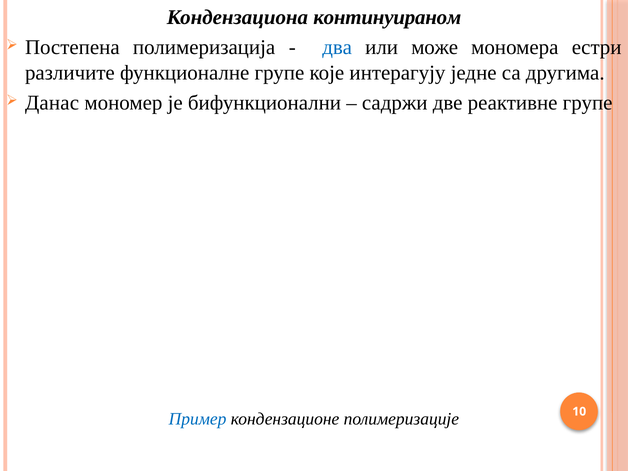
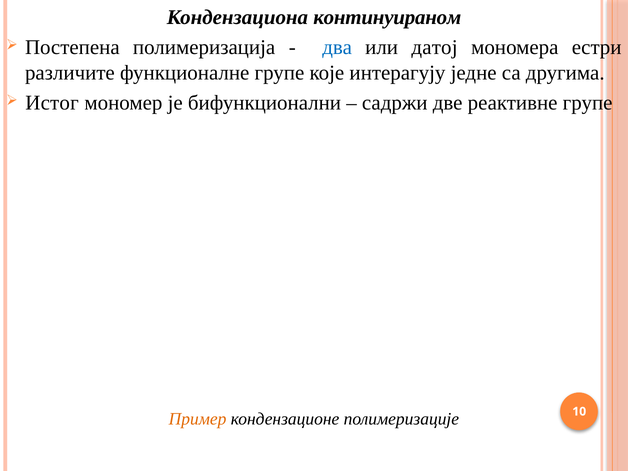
може: може -> датој (435, 48)
Данас: Данас -> Истог (52, 103)
Пример colour: blue -> orange (198, 419)
